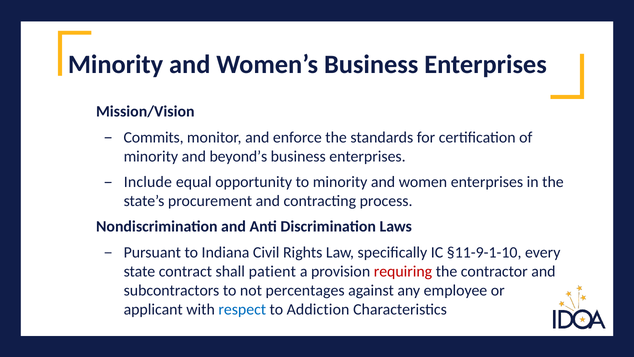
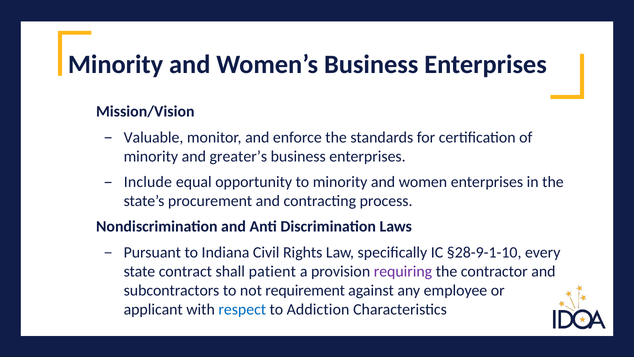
Commits: Commits -> Valuable (154, 137)
beyond’s: beyond’s -> greater’s (238, 156)
§11-9-1-10: §11-9-1-10 -> §28-9-1-10 (484, 252)
requiring colour: red -> purple (403, 271)
percentages: percentages -> requirement (305, 290)
